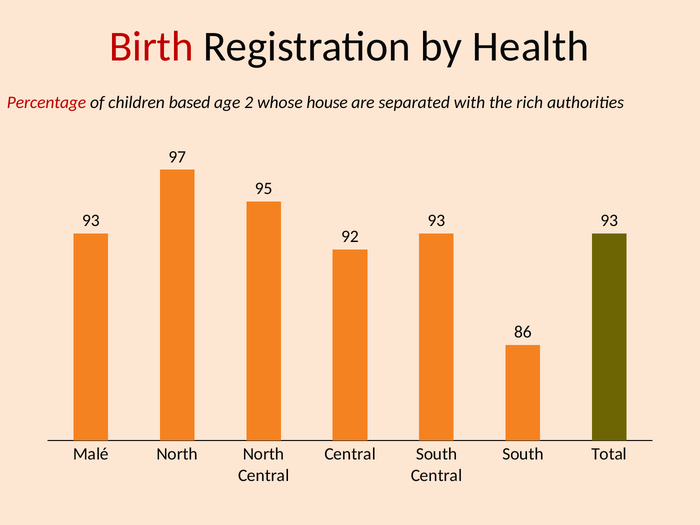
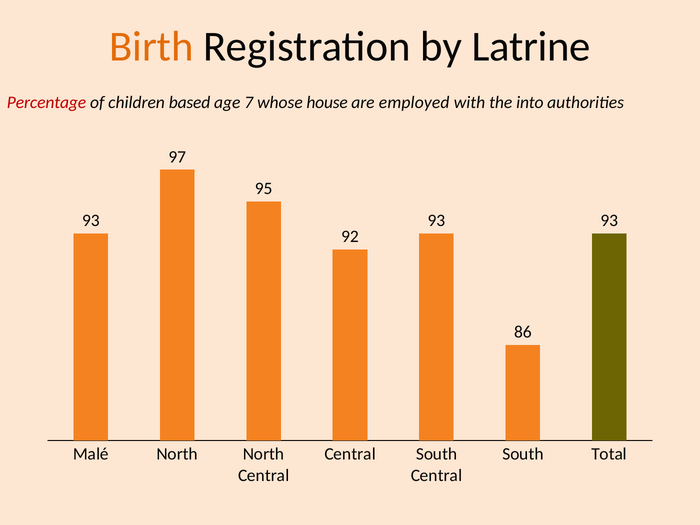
Birth colour: red -> orange (151, 47)
Health: Health -> Latrine (531, 47)
2: 2 -> 7 (249, 103)
separated: separated -> employed (414, 103)
rich: rich -> into (530, 103)
